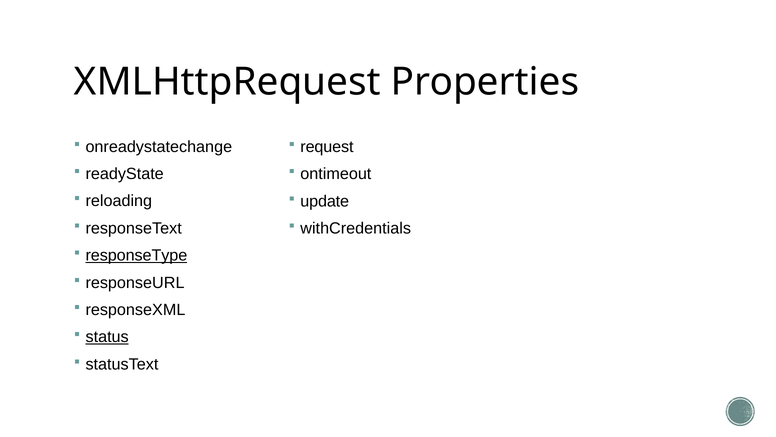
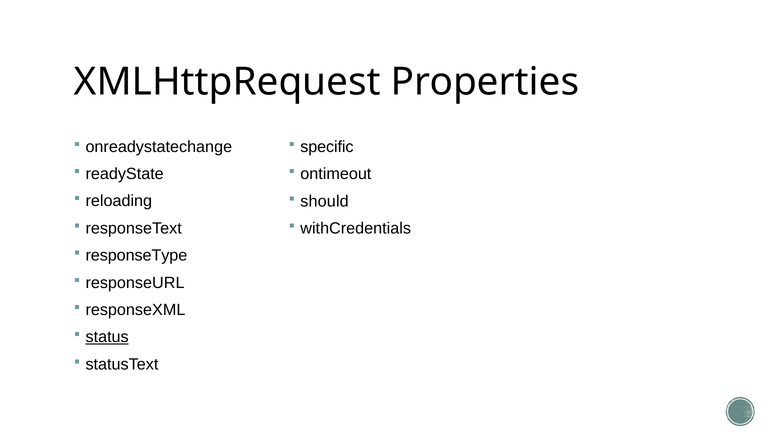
request: request -> specific (327, 147)
update: update -> should (325, 201)
responseType underline: present -> none (136, 255)
